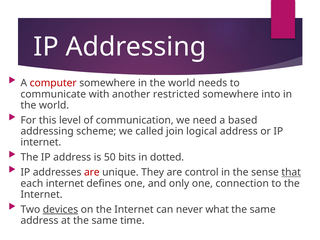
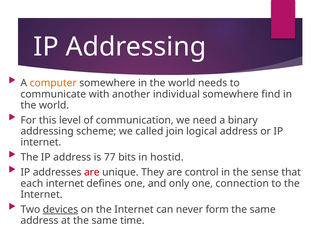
computer colour: red -> orange (53, 83)
restricted: restricted -> individual (176, 94)
into: into -> find (271, 94)
based: based -> binary (243, 120)
50: 50 -> 77 (110, 157)
dotted: dotted -> hostid (167, 157)
that underline: present -> none (291, 172)
what: what -> form (217, 209)
